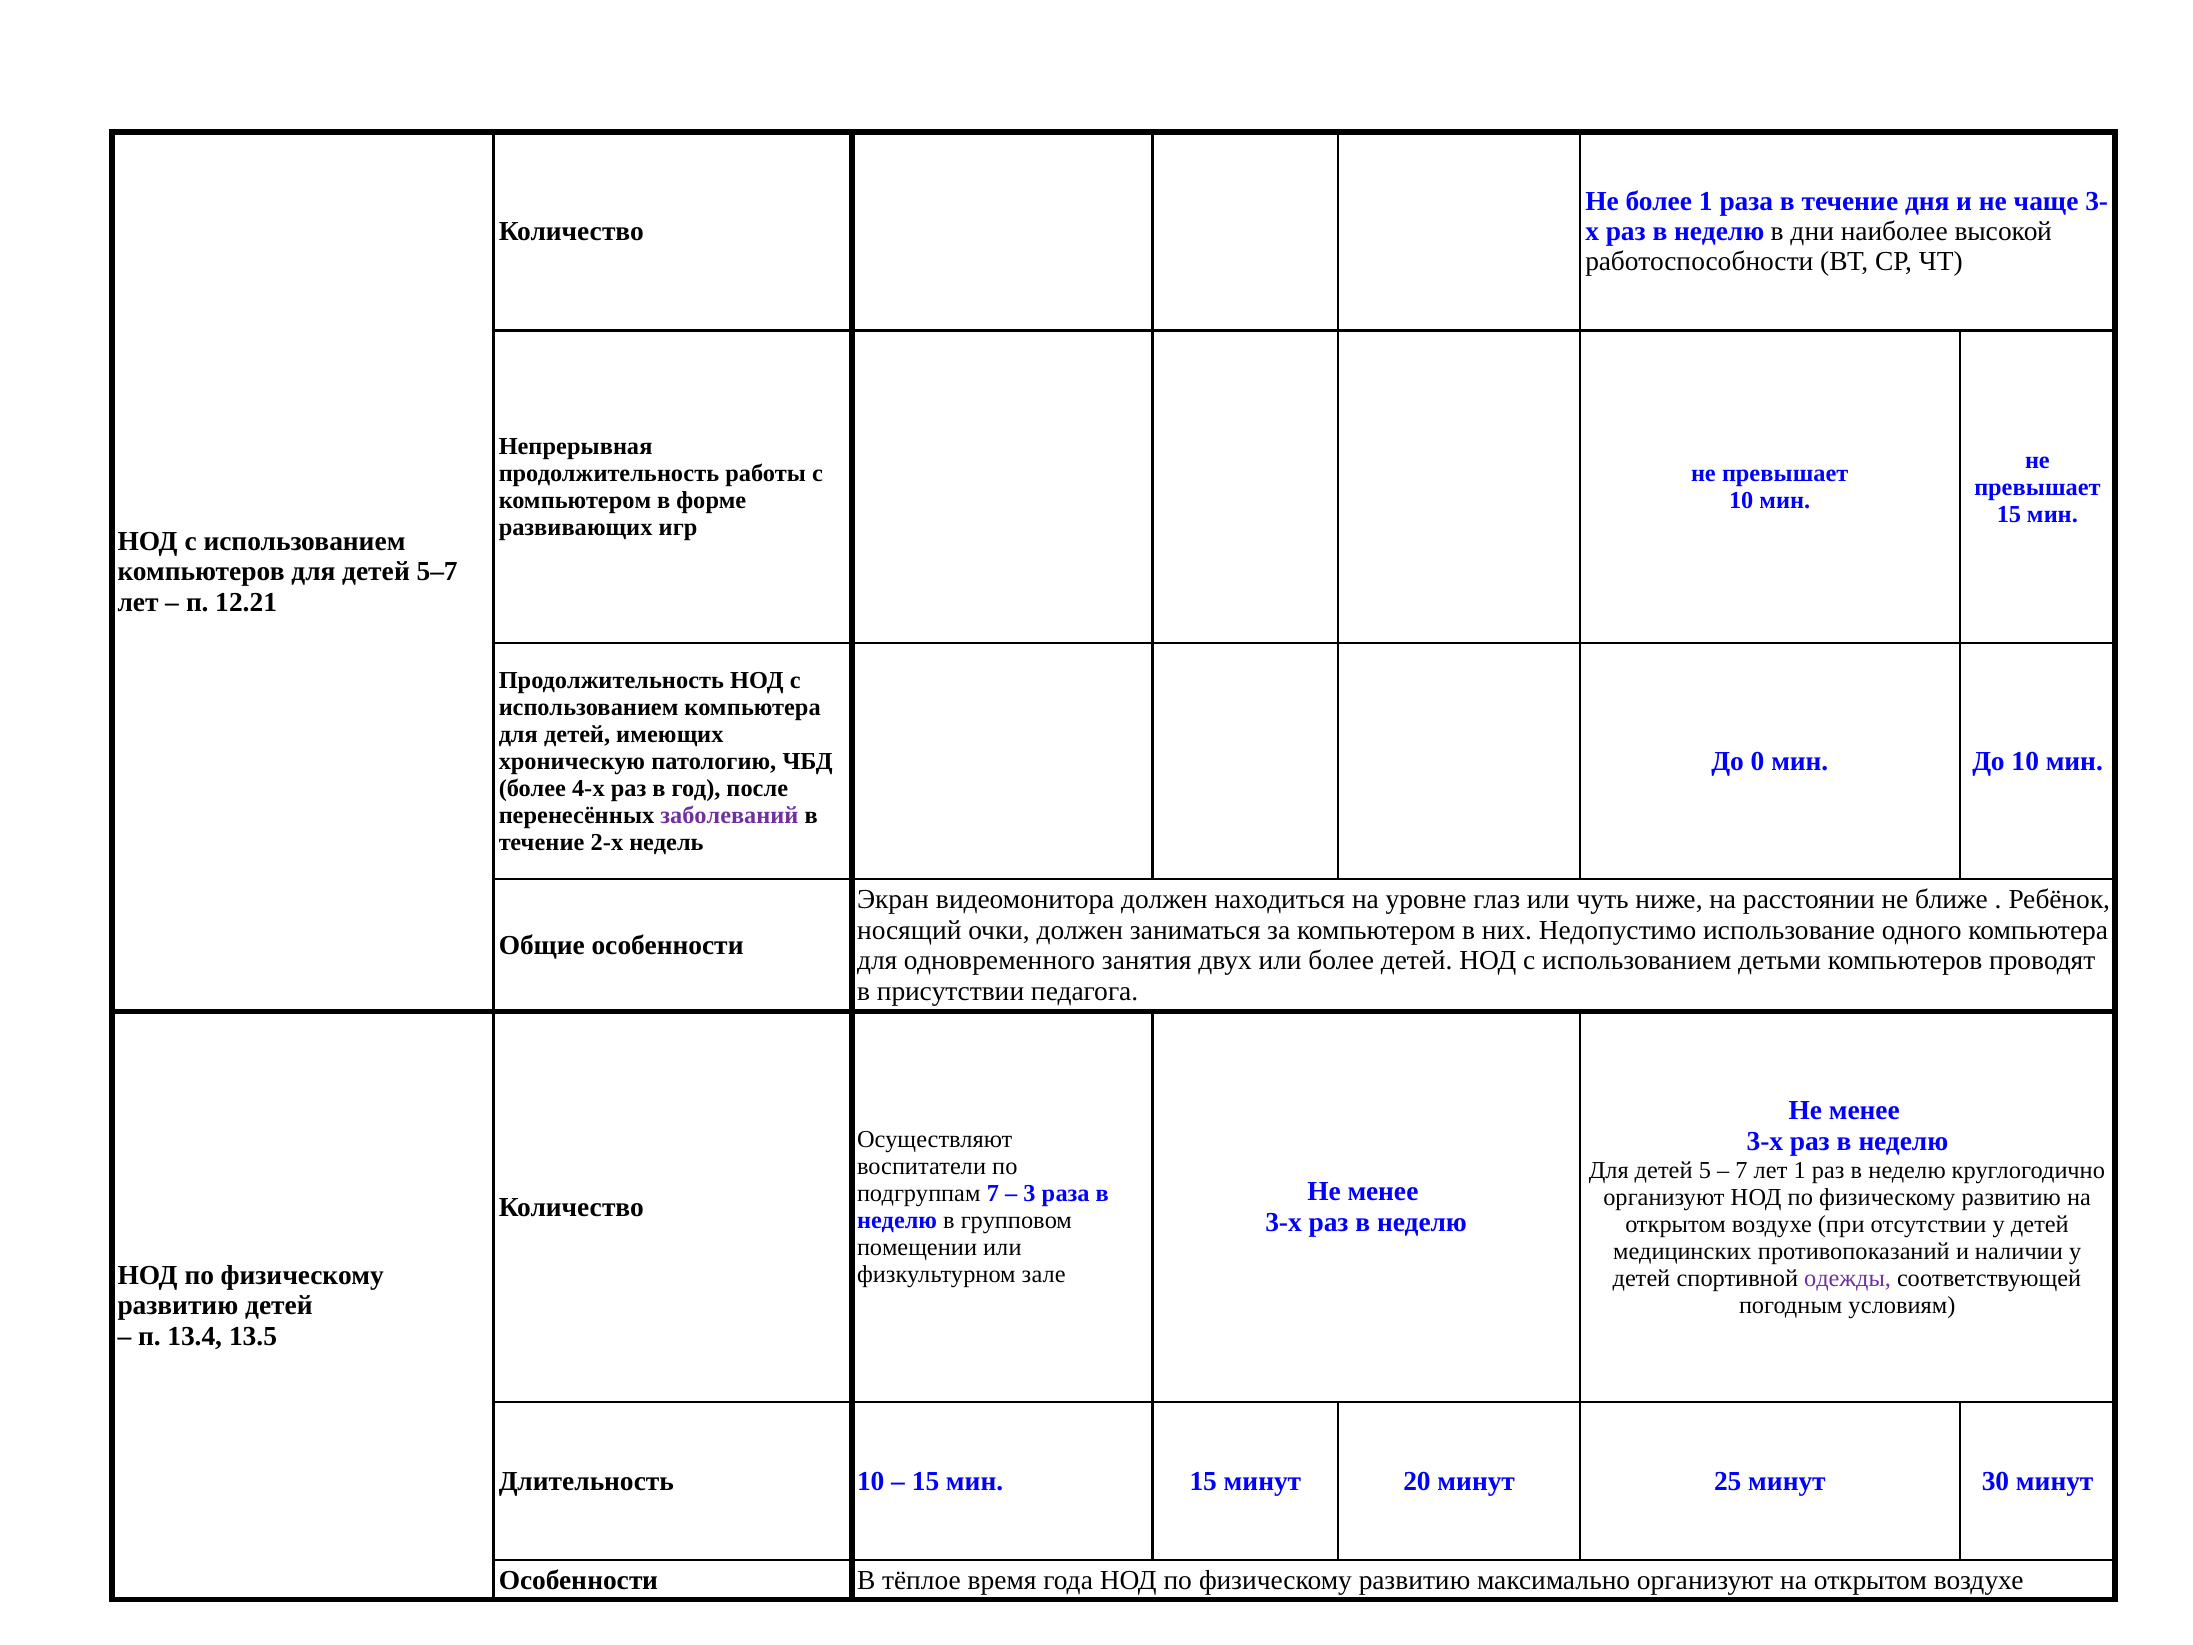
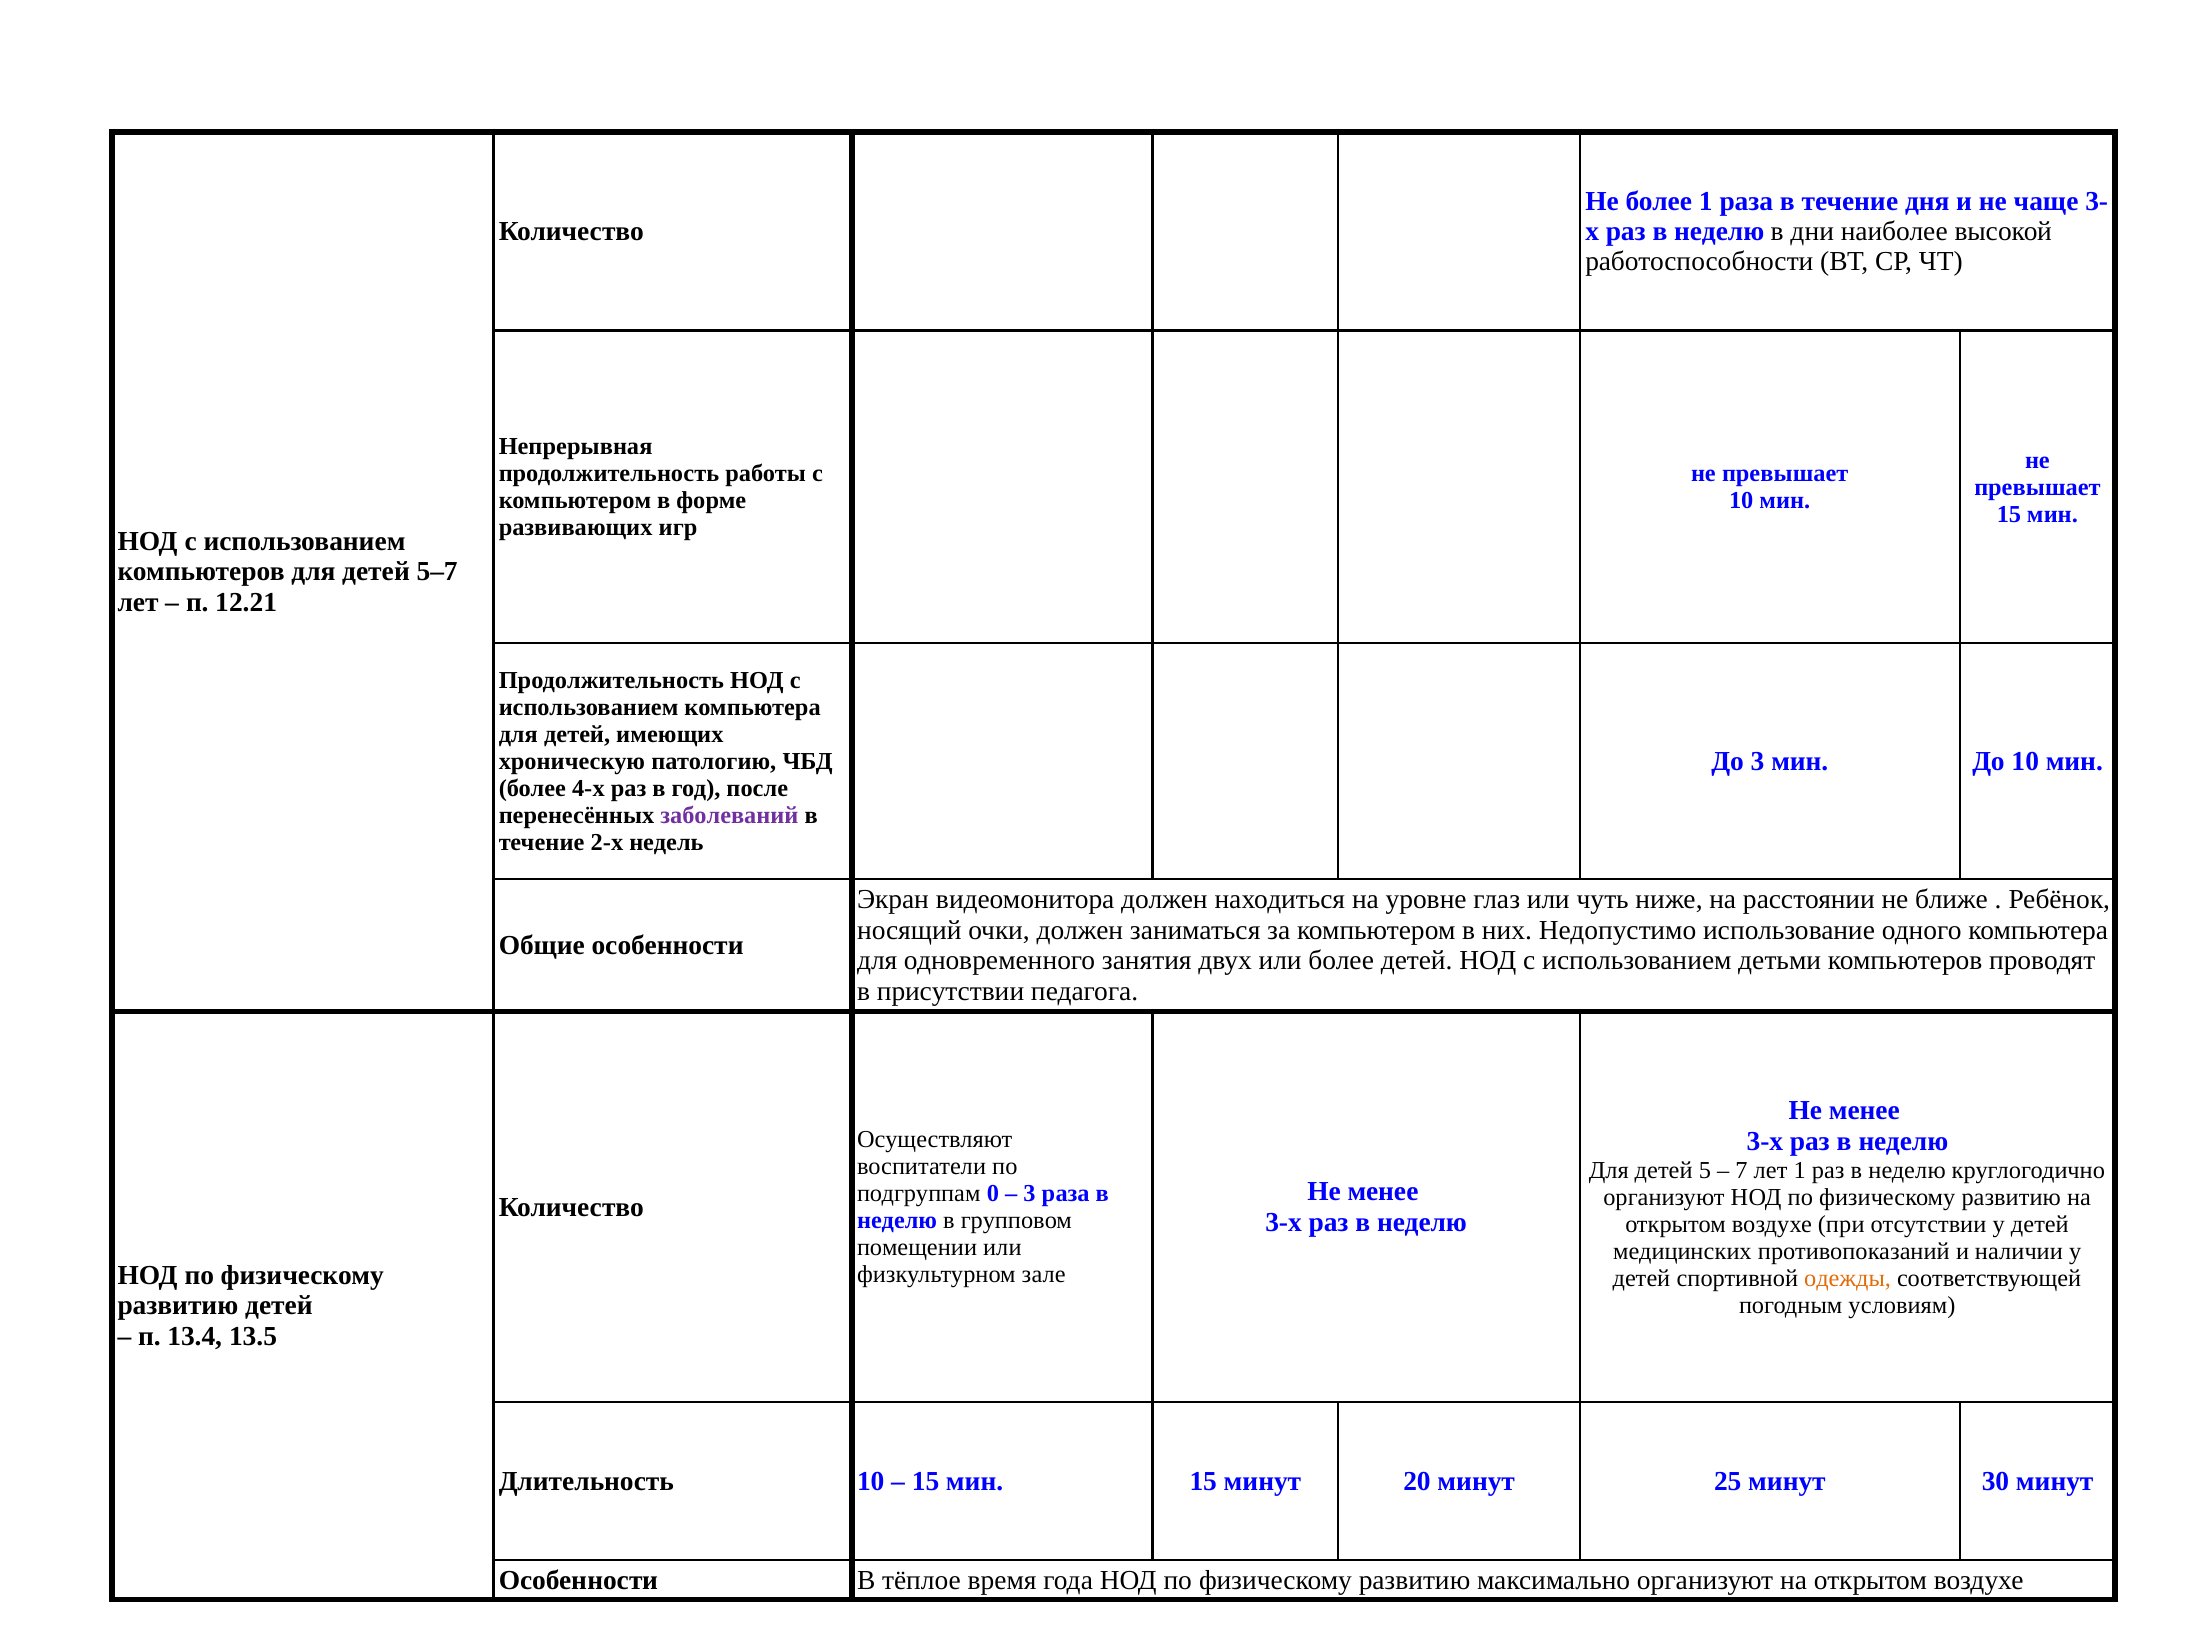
До 0: 0 -> 3 (1757, 761)
подгруппам 7: 7 -> 0 (993, 1194)
одежды colour: purple -> orange (1848, 1278)
